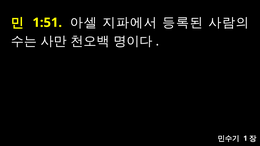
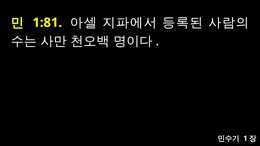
1:51: 1:51 -> 1:81 (47, 23)
